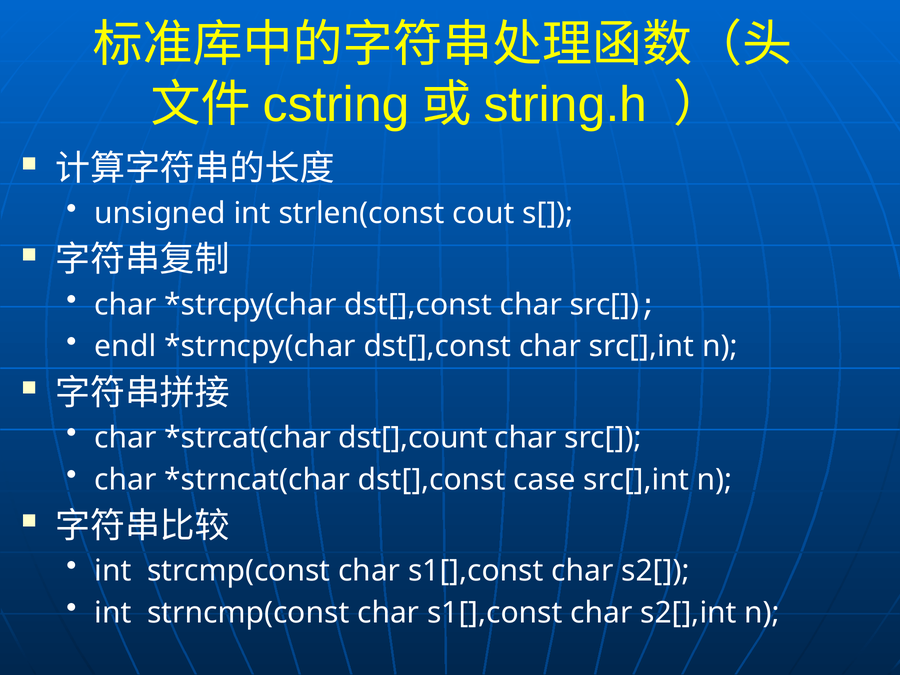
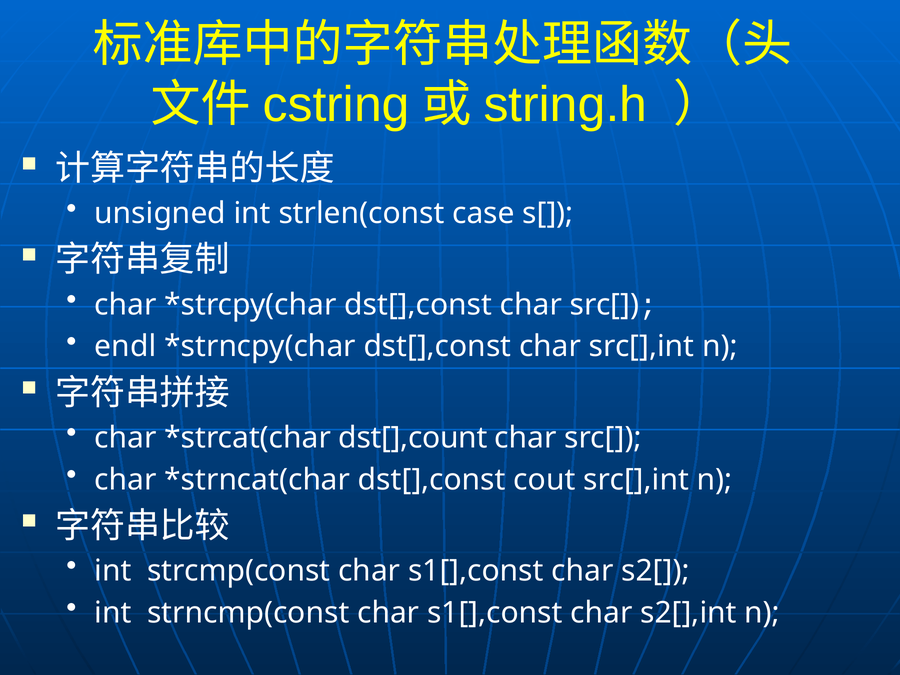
cout: cout -> case (483, 214)
case: case -> cout (545, 480)
